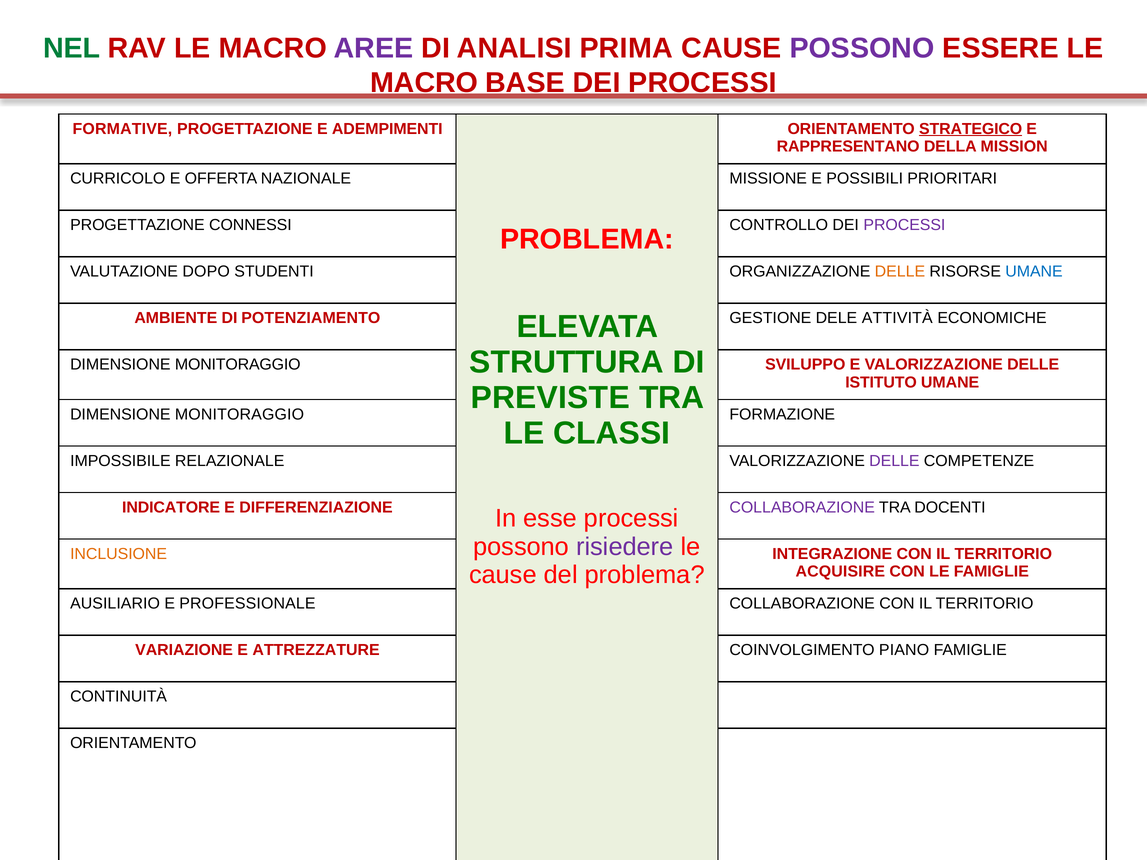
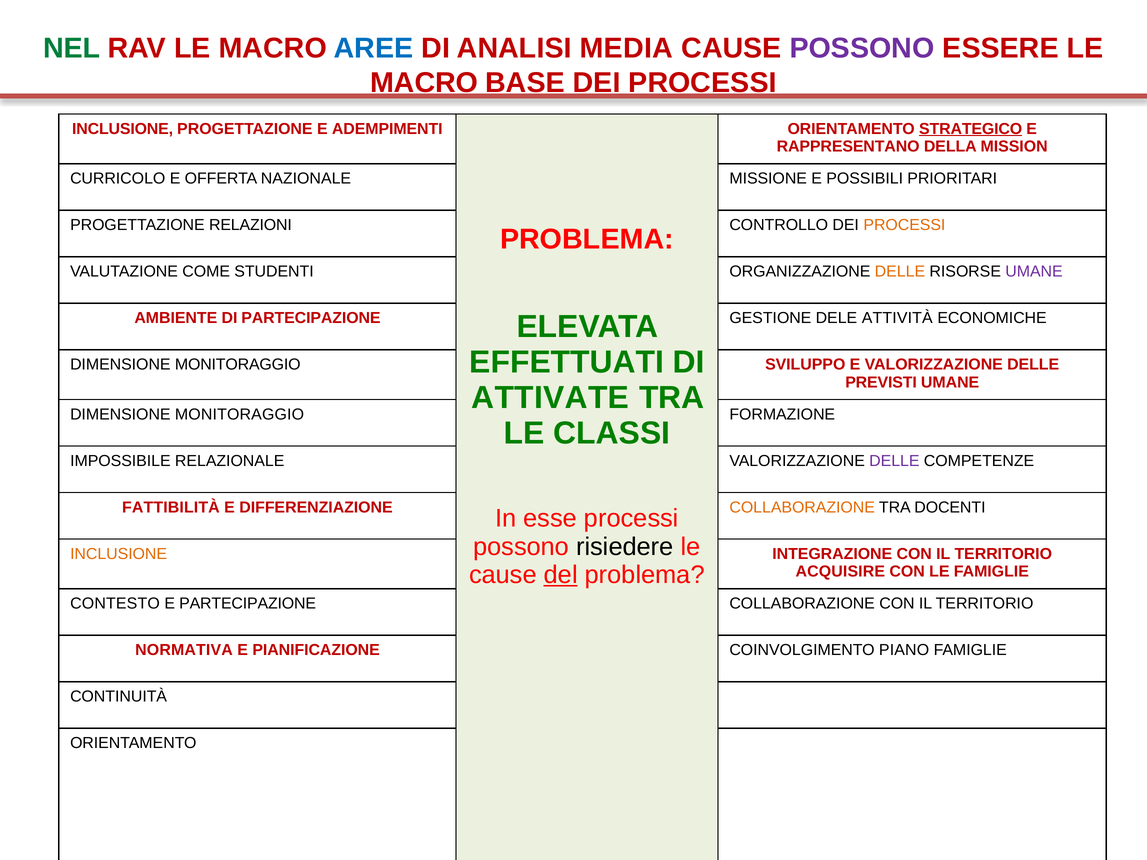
AREE colour: purple -> blue (374, 48)
PRIMA: PRIMA -> MEDIA (626, 48)
FORMATIVE: FORMATIVE -> INCLUSIONE (123, 129)
CONNESSI: CONNESSI -> RELAZIONI (250, 225)
PROCESSI colour: purple -> orange (904, 225)
DOPO: DOPO -> COME (206, 272)
UMANE colour: blue -> purple (1034, 272)
DI POTENZIAMENTO: POTENZIAMENTO -> PARTECIPAZIONE (311, 318)
STRUTTURA: STRUTTURA -> EFFETTUATI (567, 362)
ISTITUTO: ISTITUTO -> PREVISTI (881, 382)
PREVISTE: PREVISTE -> ATTIVATE (550, 398)
INDICATORE: INDICATORE -> FATTIBILITÀ (171, 508)
COLLABORAZIONE colour: purple -> orange (802, 508)
risiedere colour: purple -> black (625, 547)
del underline: none -> present (561, 575)
AUSILIARIO: AUSILIARIO -> CONTESTO (115, 604)
E PROFESSIONALE: PROFESSIONALE -> PARTECIPAZIONE (248, 604)
VARIAZIONE: VARIAZIONE -> NORMATIVA (184, 650)
ATTREZZATURE: ATTREZZATURE -> PIANIFICAZIONE (316, 650)
